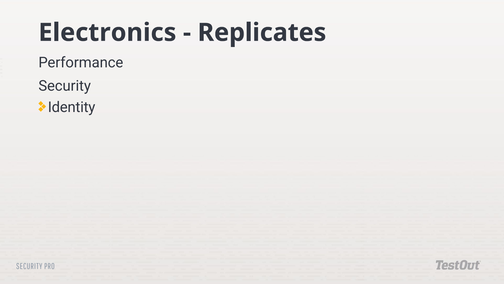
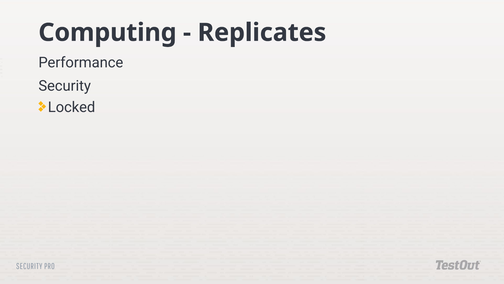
Electronics: Electronics -> Computing (107, 33)
Identity: Identity -> Locked (72, 107)
